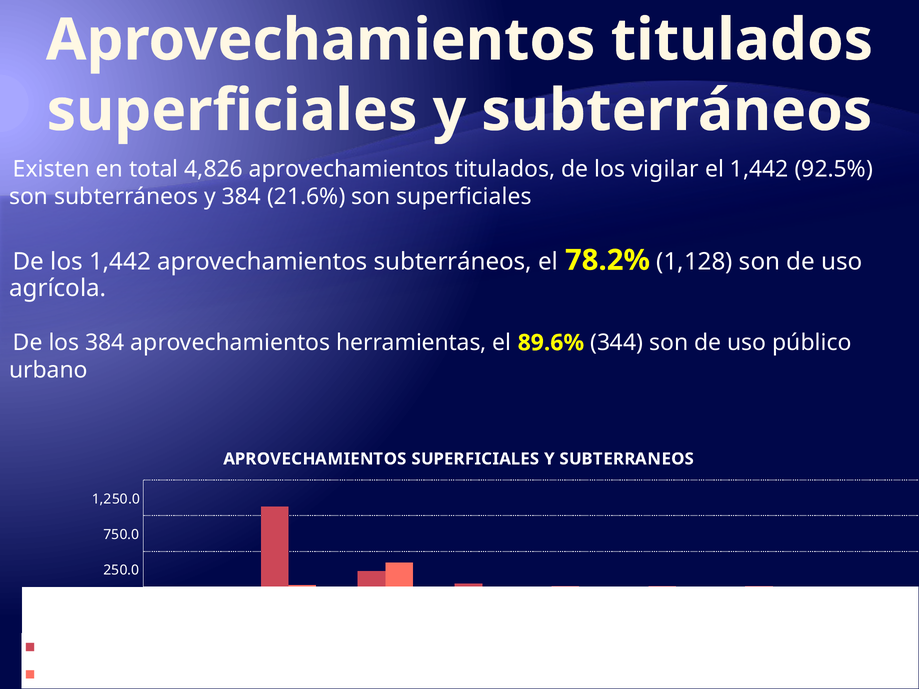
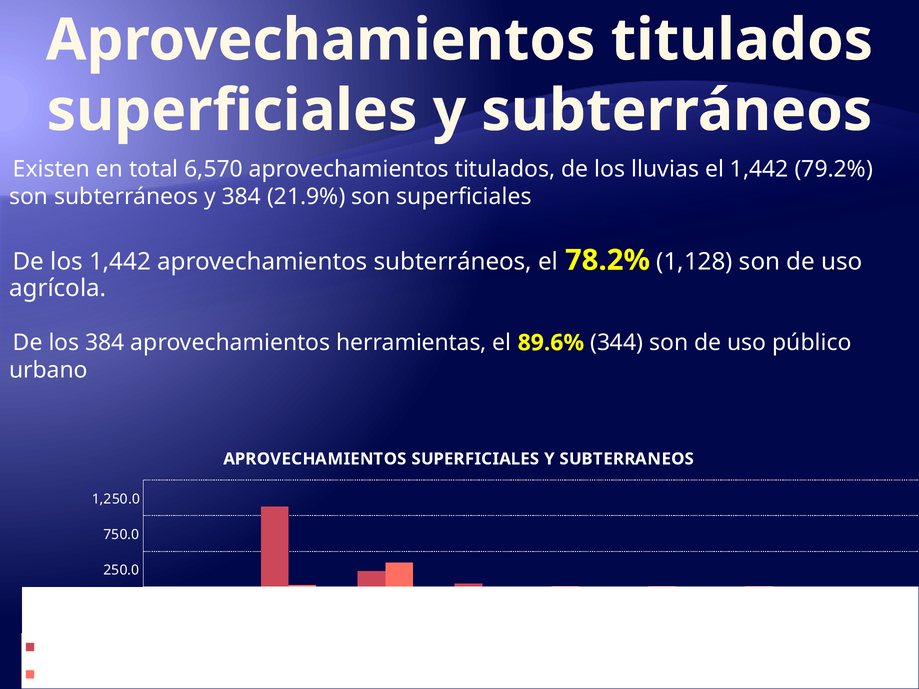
4,826: 4,826 -> 6,570 (214, 169)
vigilar: vigilar -> lluvias (665, 169)
92.5%: 92.5% -> 79.2% (834, 169)
21.6%: 21.6% -> 21.9% (306, 197)
